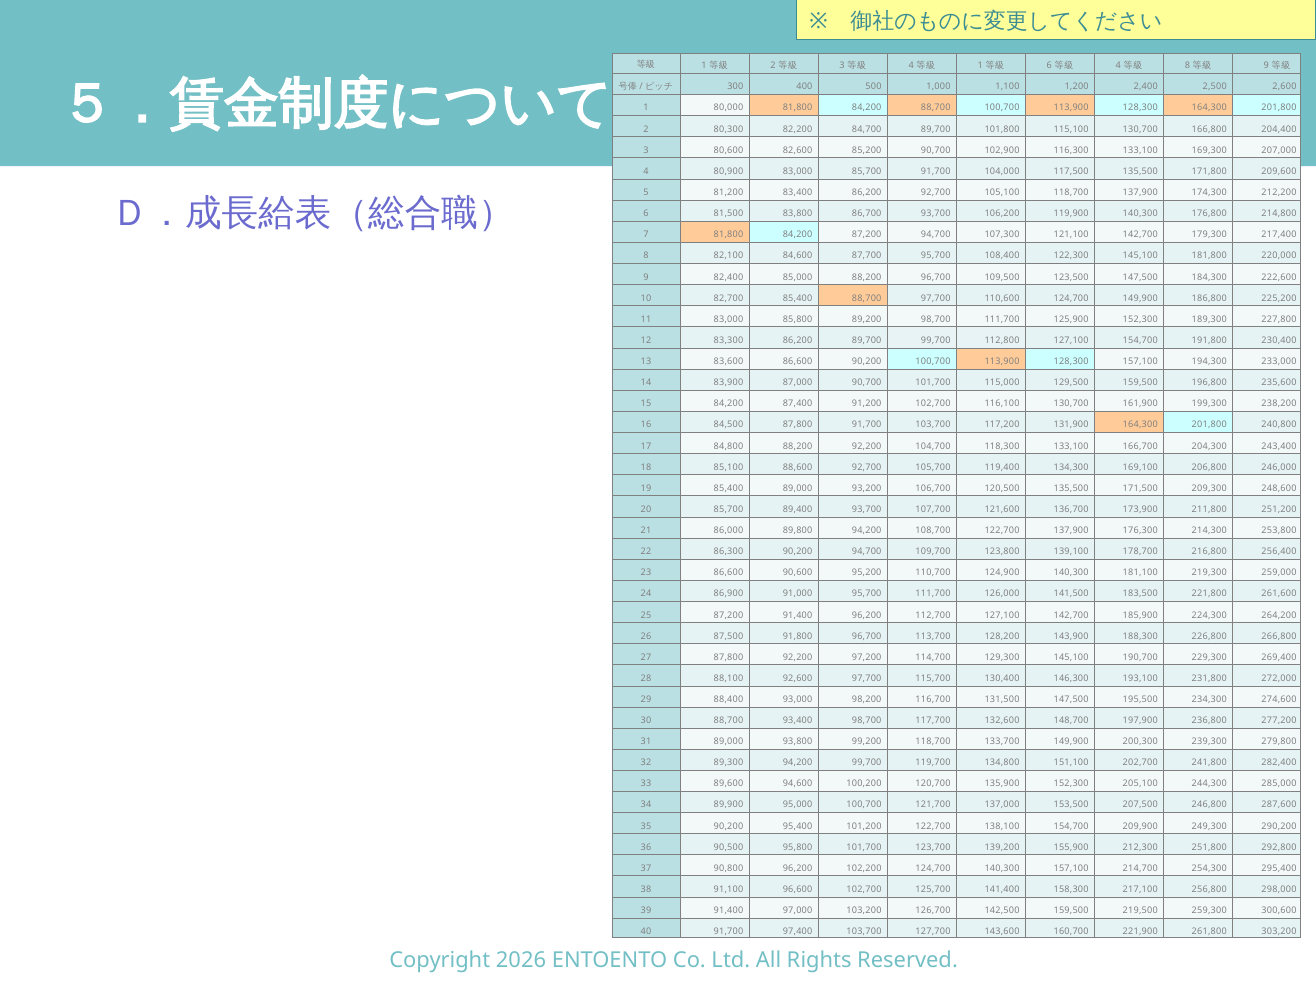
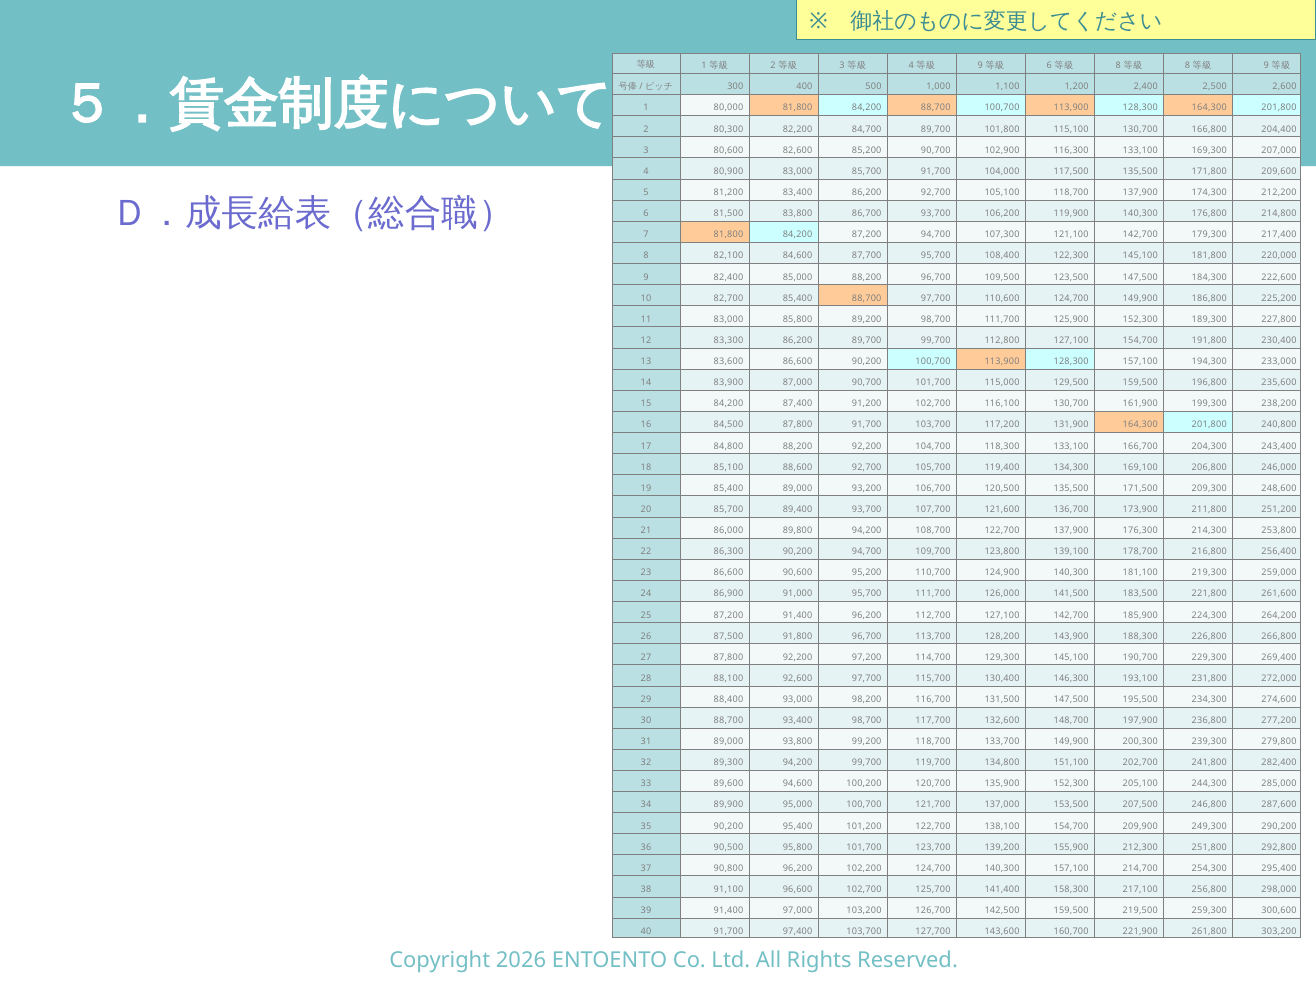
1: 1 -> 9 (980, 65)
4: 4 -> 8 (1118, 65)
